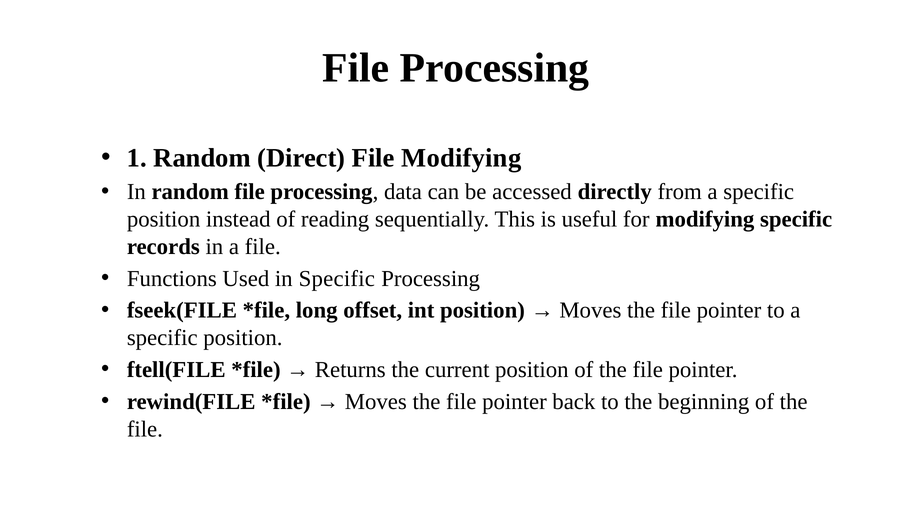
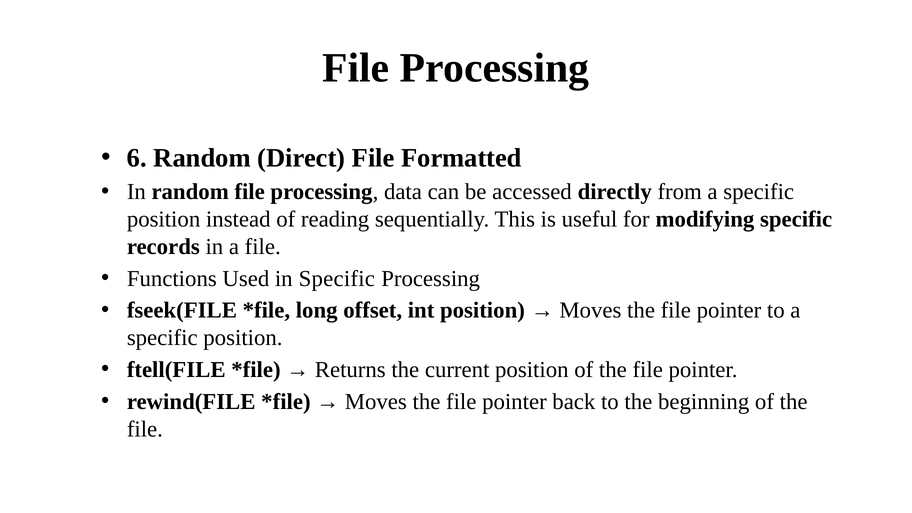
1: 1 -> 6 (137, 158)
File Modifying: Modifying -> Formatted (461, 158)
